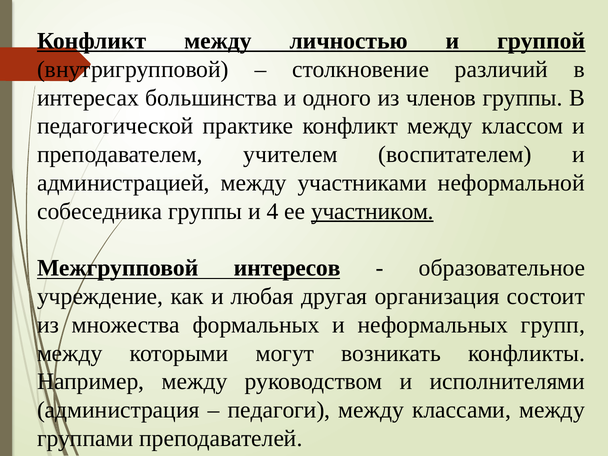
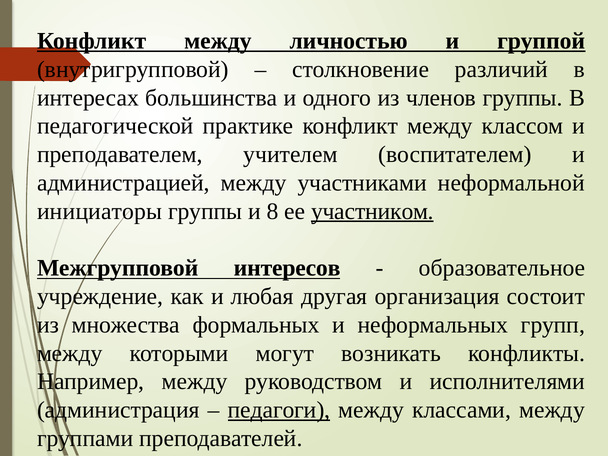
собеседника: собеседника -> инициаторы (100, 211)
4: 4 -> 8 (272, 211)
педагоги underline: none -> present (279, 410)
